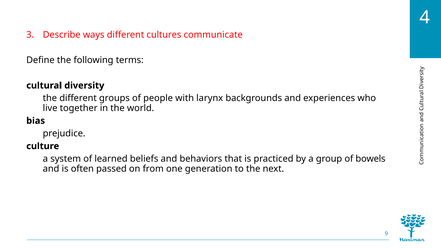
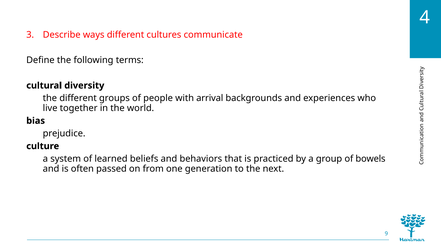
larynx: larynx -> arrival (210, 98)
